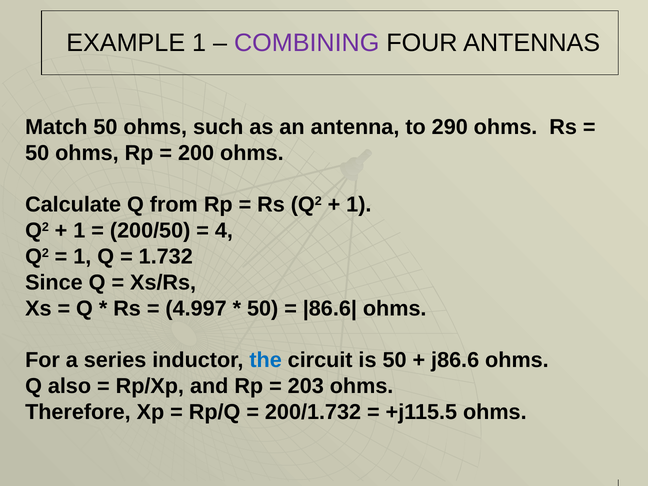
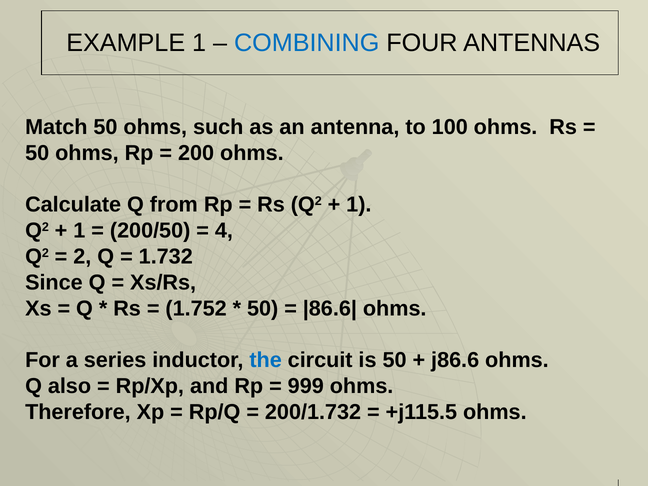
COMBINING colour: purple -> blue (307, 43)
290: 290 -> 100 (450, 127)
1: 1 -> 2 (82, 257)
4.997: 4.997 -> 1.752 (196, 308)
203: 203 -> 999 (306, 386)
